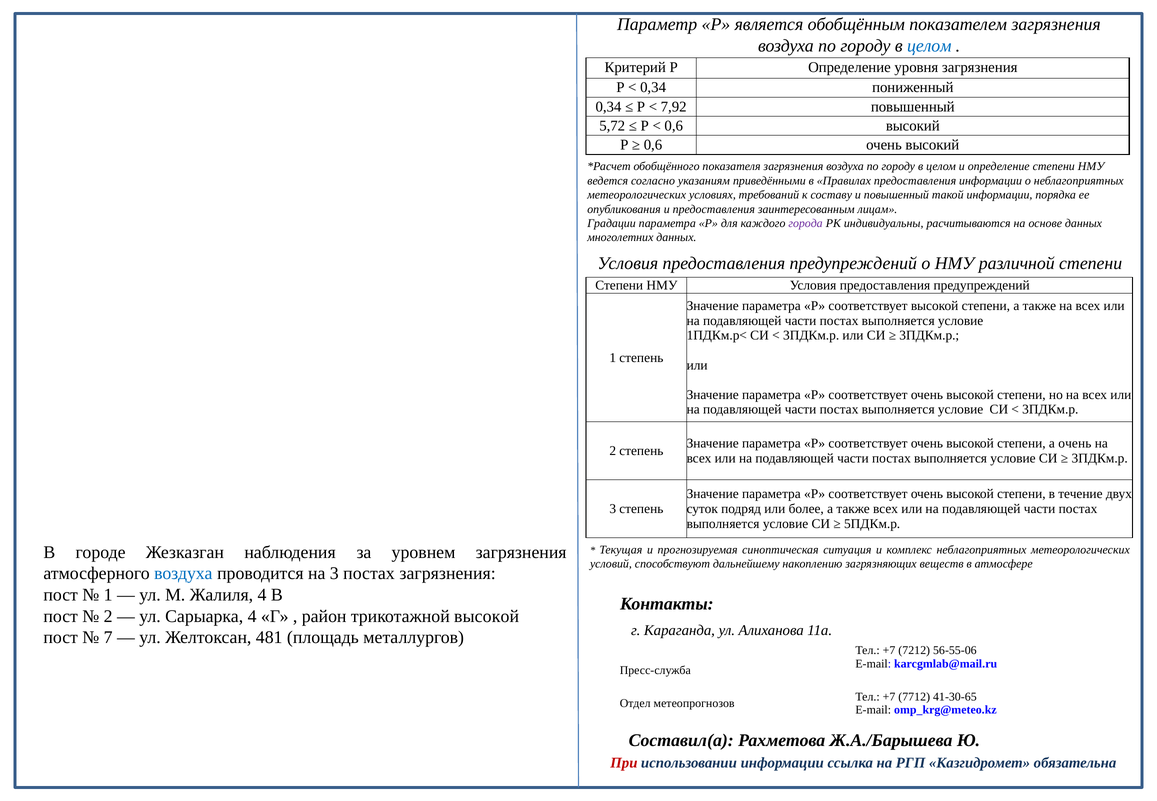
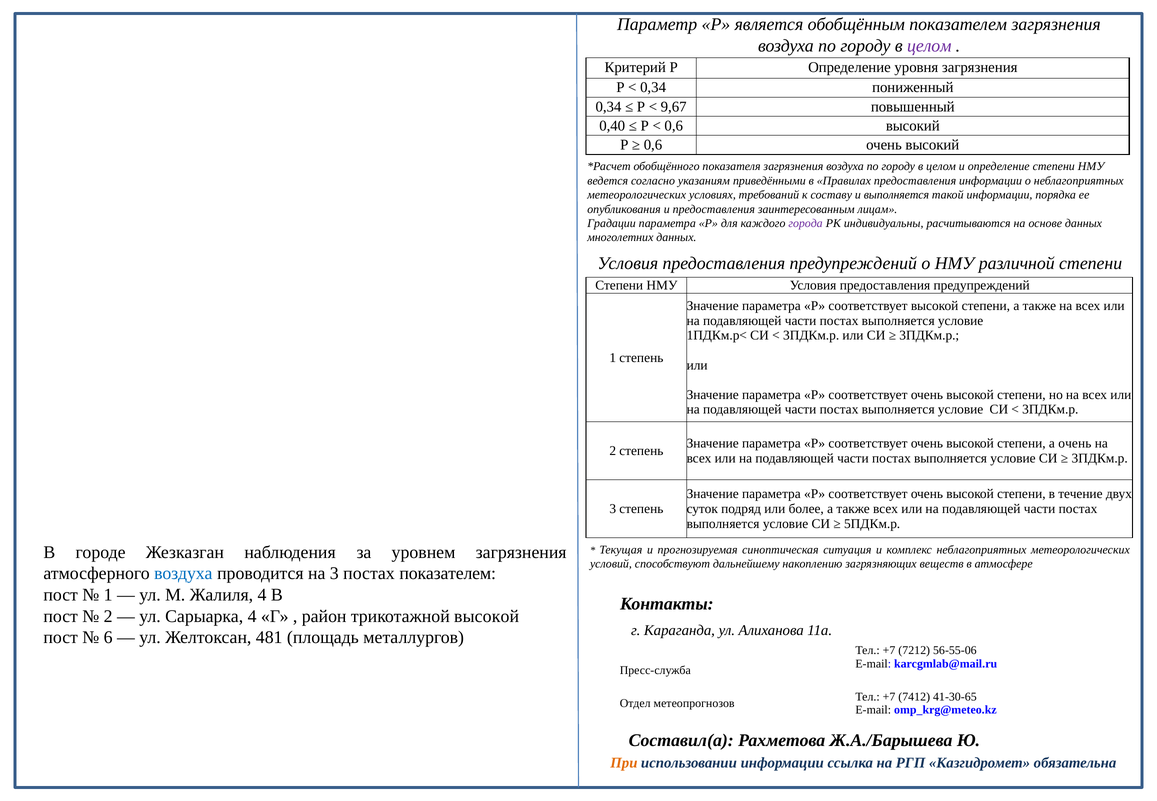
целом colour: blue -> purple (929, 46)
7,92: 7,92 -> 9,67 (674, 107)
5,72: 5,72 -> 0,40 (612, 126)
и повышенный: повышенный -> выполняется (896, 195)
постах загрязнения: загрязнения -> показателем (448, 574)
7: 7 -> 6 (108, 638)
7712: 7712 -> 7412 (914, 697)
При colour: red -> orange (624, 763)
